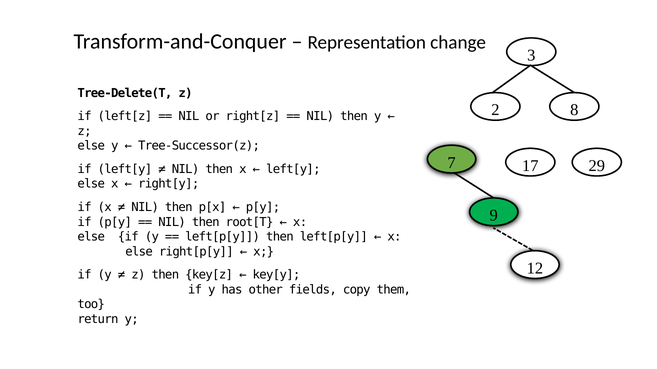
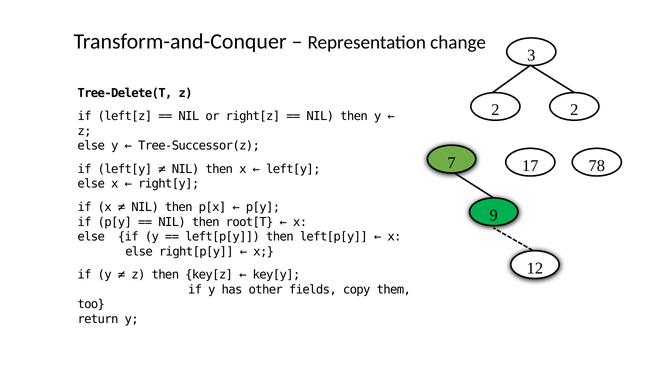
2 8: 8 -> 2 (574, 110)
29: 29 -> 78 (597, 166)
